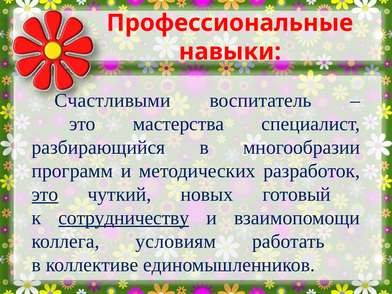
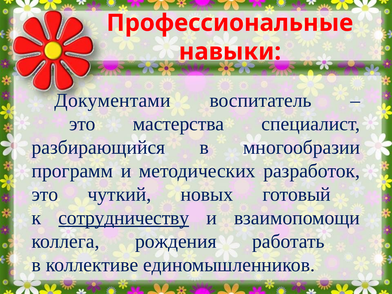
Счастливыми: Счастливыми -> Документами (112, 100)
это underline: present -> none (45, 194)
условиям: условиям -> рождения (176, 241)
